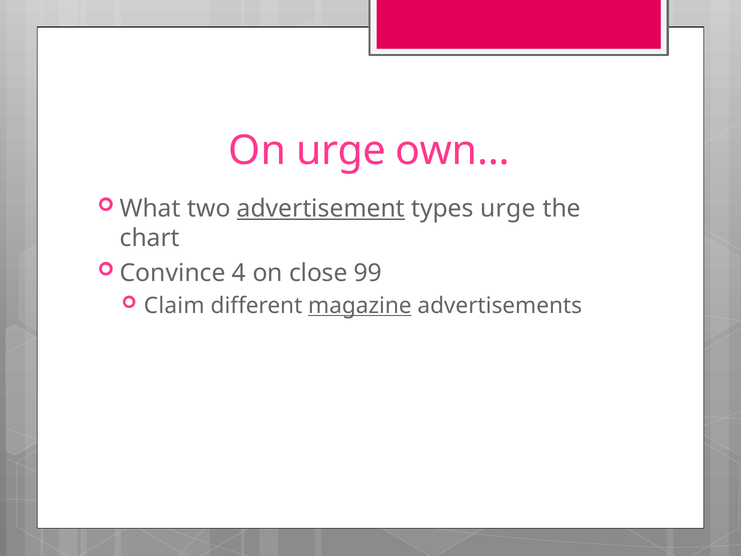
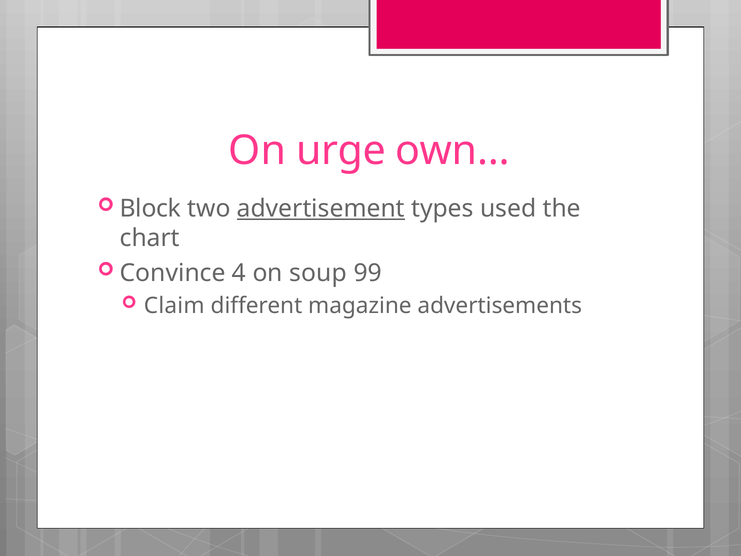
What: What -> Block (150, 209)
types urge: urge -> used (508, 209)
close: close -> soup (318, 273)
magazine underline: present -> none (360, 306)
